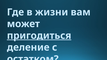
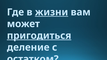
жизни underline: none -> present (52, 12)
